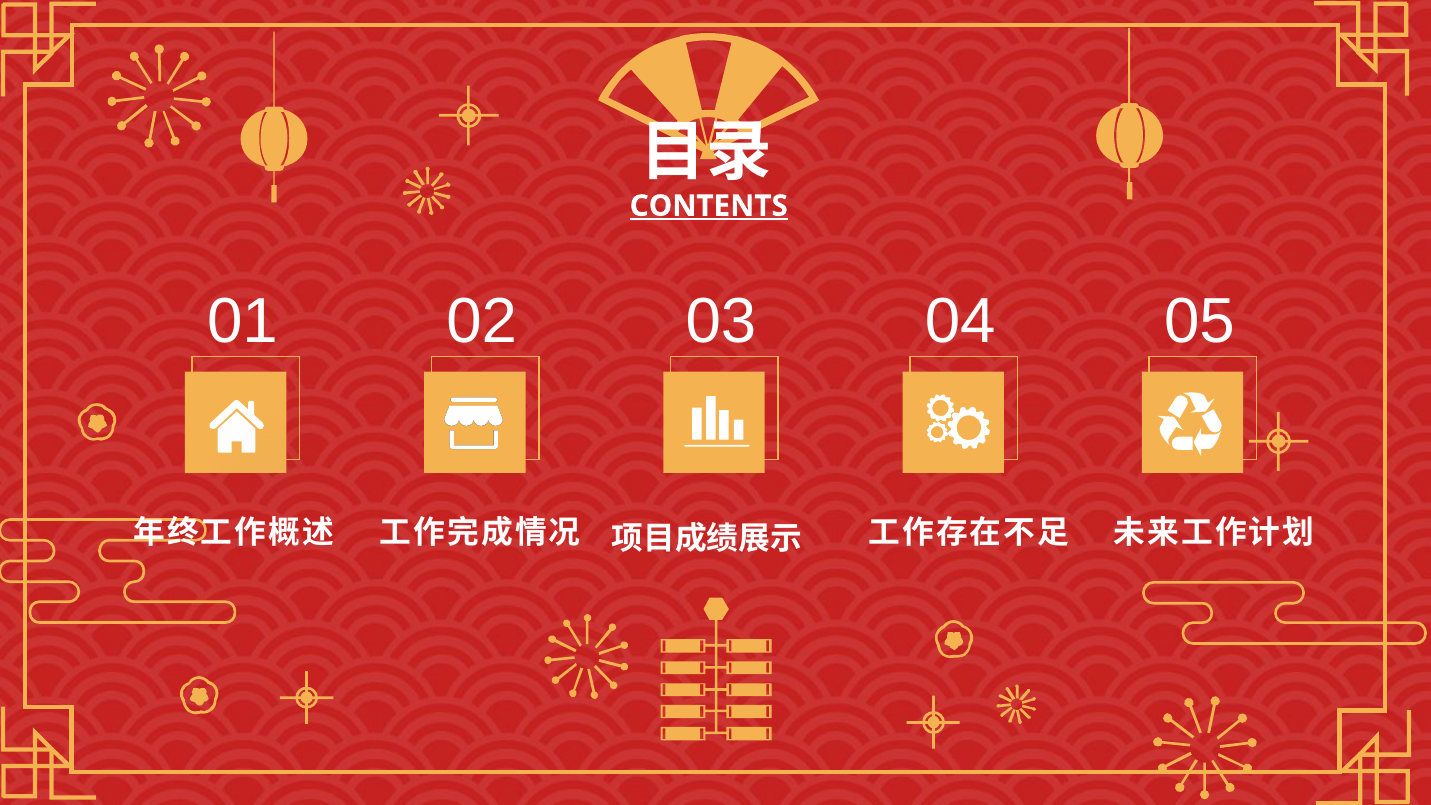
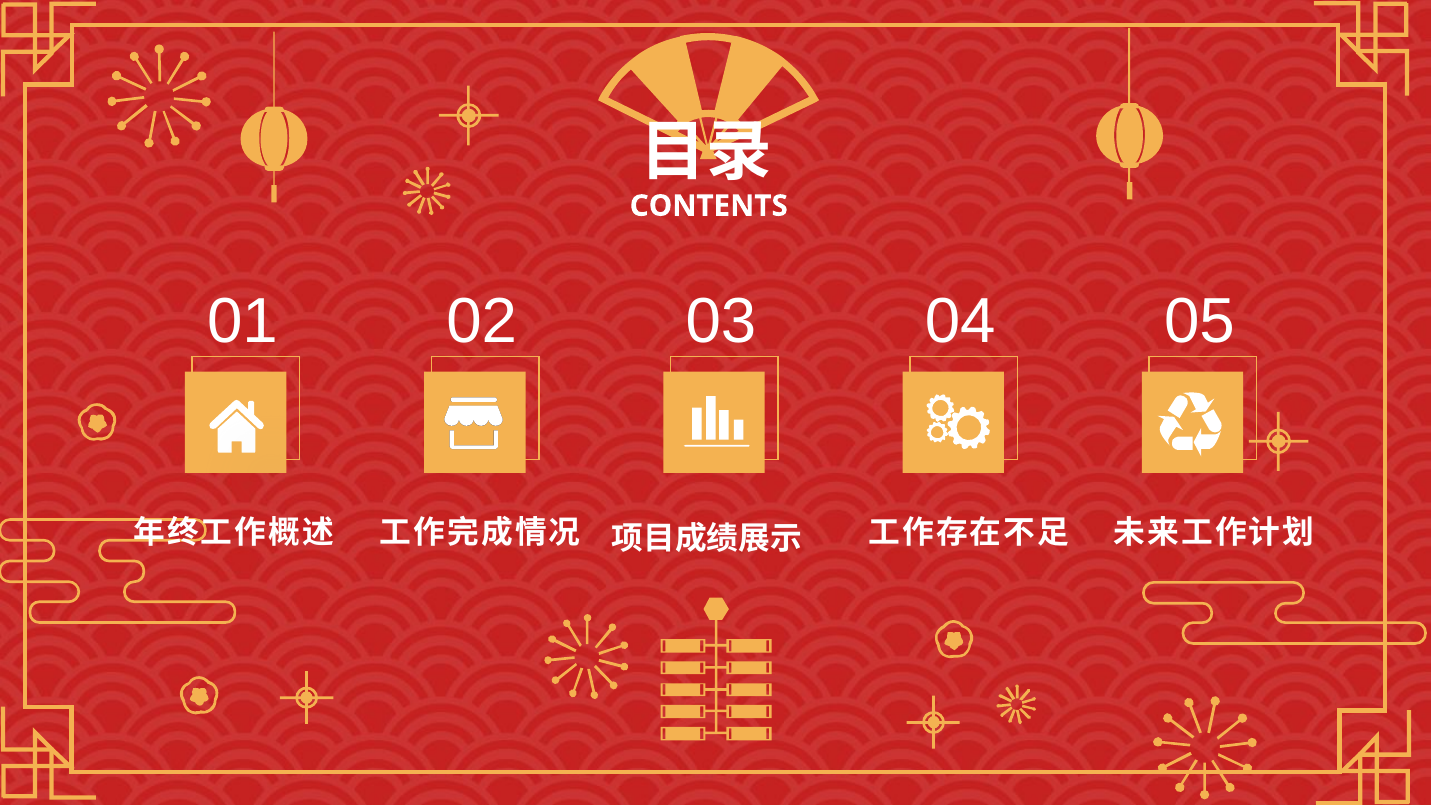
CONTENTS underline: present -> none (709, 206)
